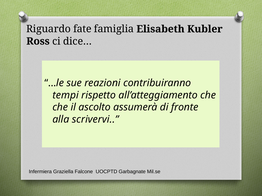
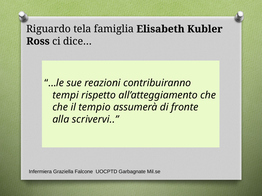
fate: fate -> tela (82, 29)
ascolto: ascolto -> tempio (95, 107)
